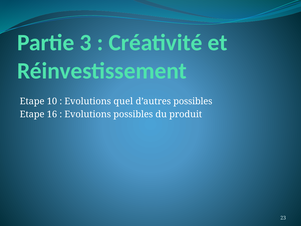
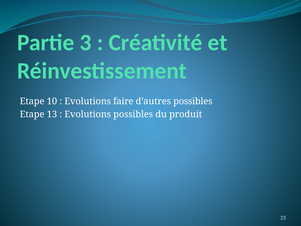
quel: quel -> faire (123, 101)
16: 16 -> 13 (52, 114)
